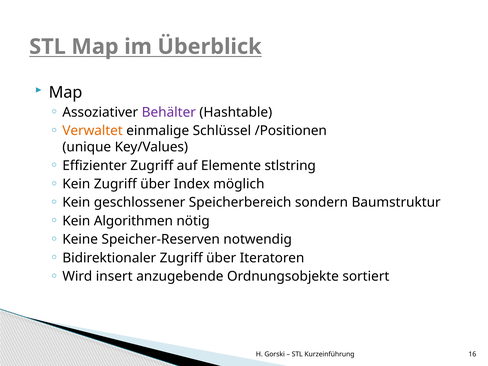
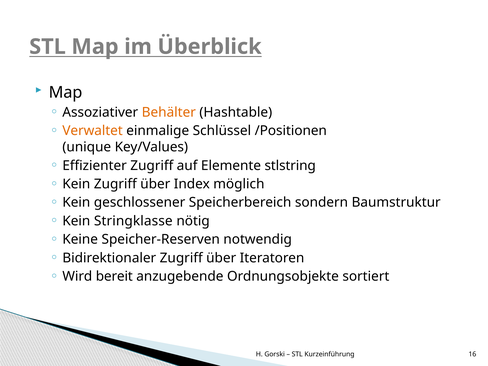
Behälter colour: purple -> orange (169, 112)
Algorithmen: Algorithmen -> Stringklasse (133, 221)
insert: insert -> bereit (114, 276)
